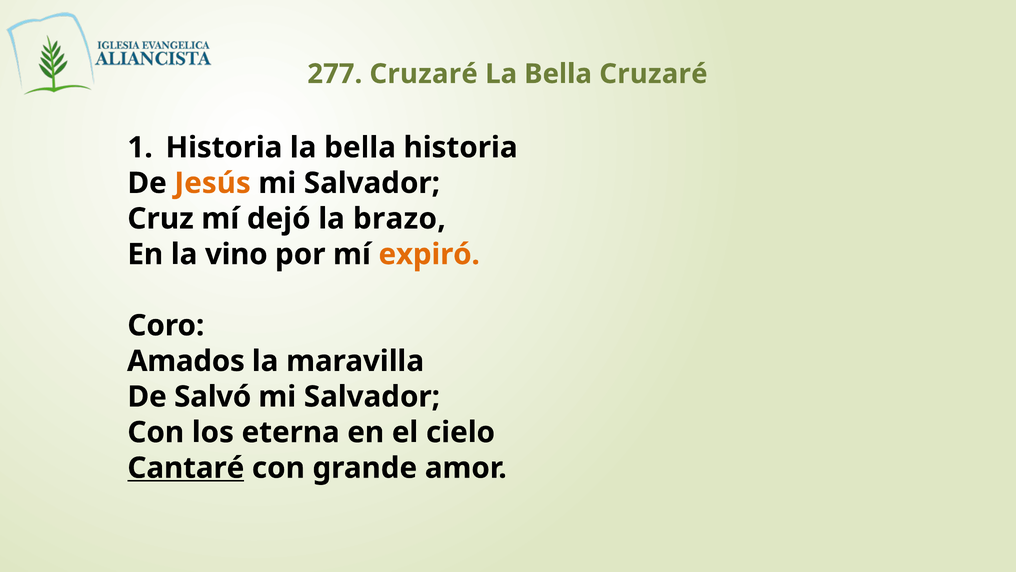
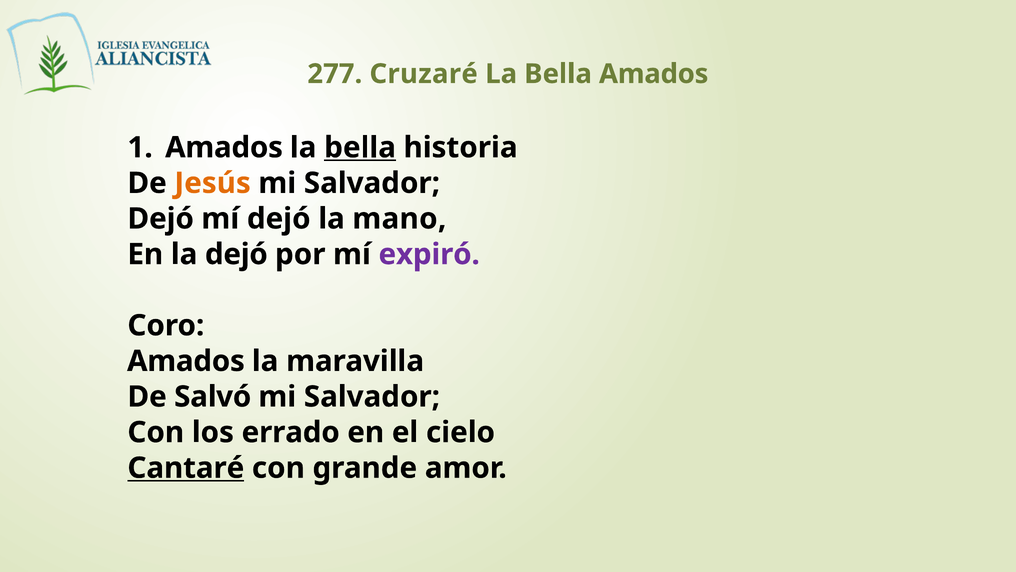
Bella Cruzaré: Cruzaré -> Amados (654, 74)
Historia: Historia -> Amados (224, 147)
bella underline: none -> present (360, 147)
Cruz: Cruz -> Dejó (161, 219)
brazo: brazo -> mano (399, 219)
la vino: vino -> dejó (236, 254)
expiró colour: orange -> purple (429, 254)
eterna: eterna -> errado (291, 432)
